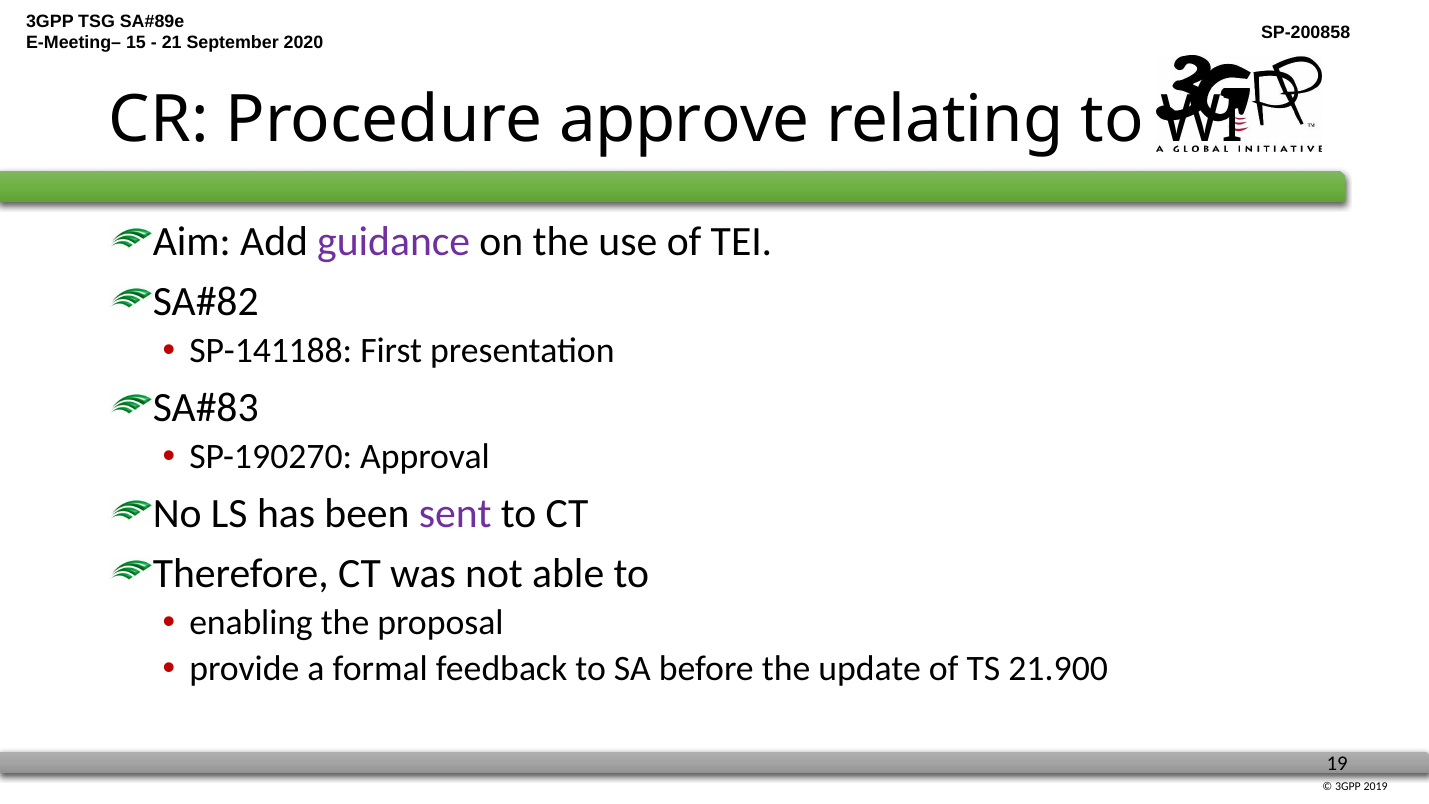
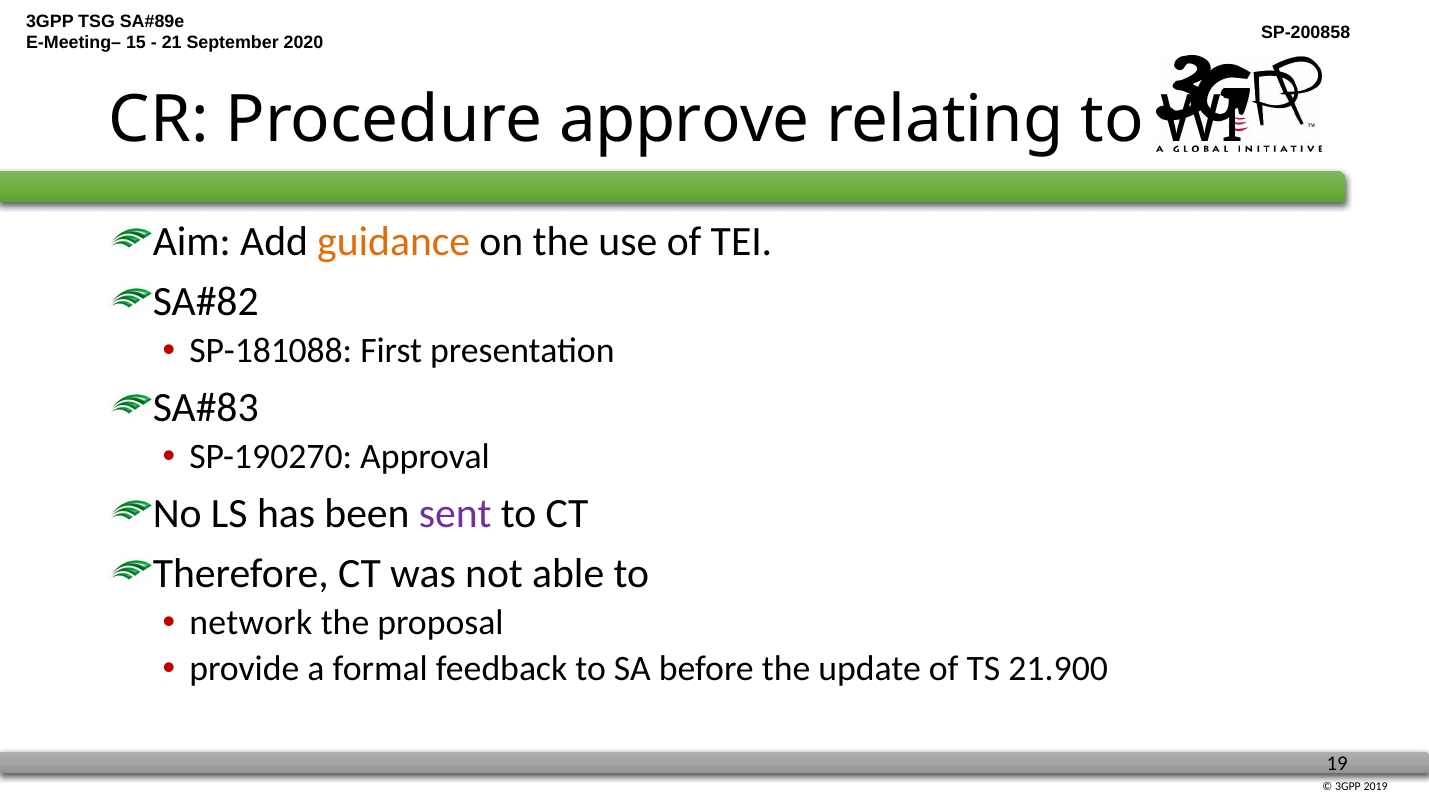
guidance colour: purple -> orange (394, 242)
SP-141188: SP-141188 -> SP-181088 (271, 351)
enabling: enabling -> network (251, 623)
